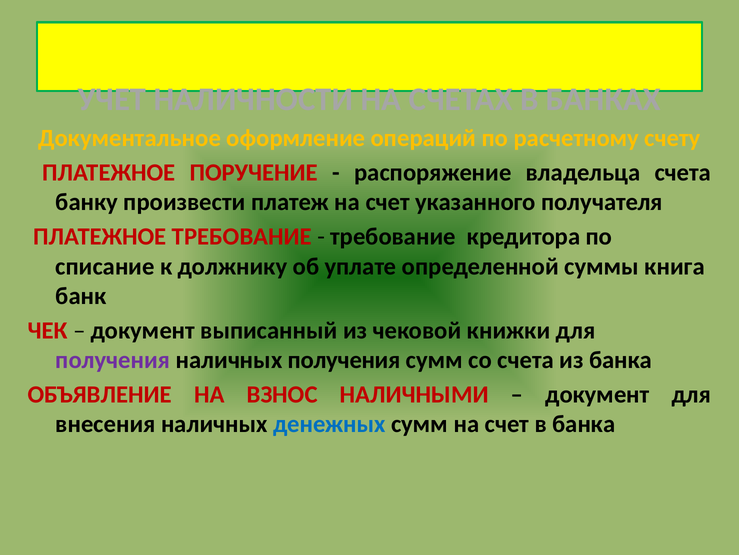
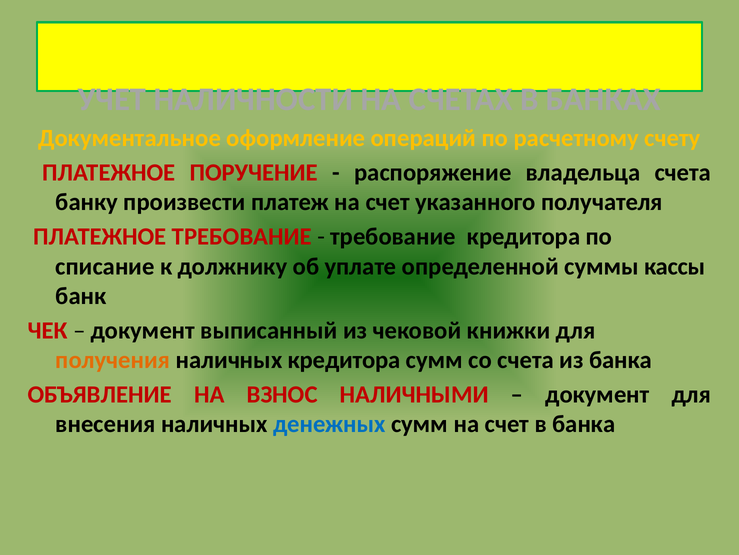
книга: книга -> кассы (675, 266)
получения colour: purple -> orange (113, 360)
наличных получения: получения -> кредитора (344, 360)
